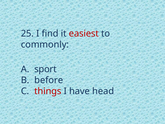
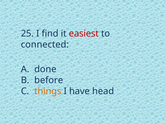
commonly: commonly -> connected (45, 45)
sport: sport -> done (45, 69)
things colour: red -> orange (48, 91)
